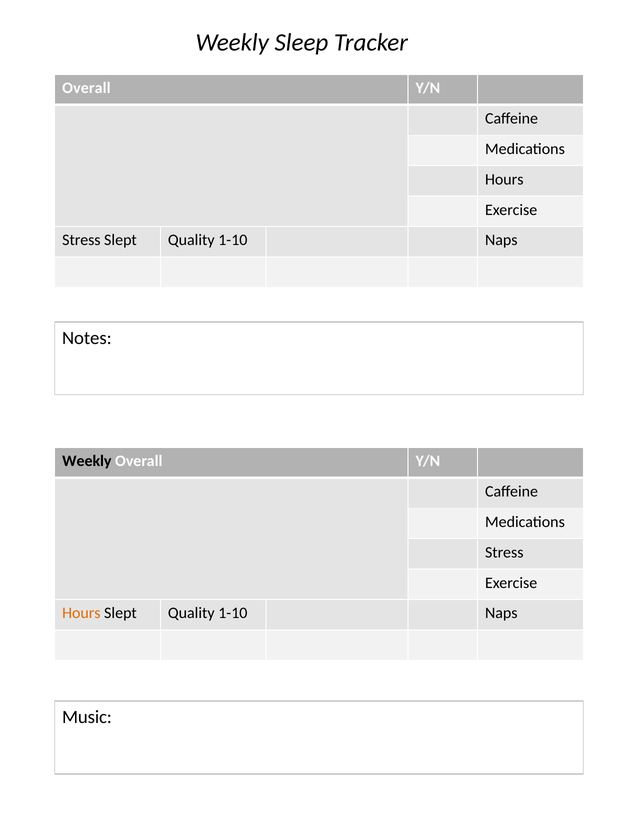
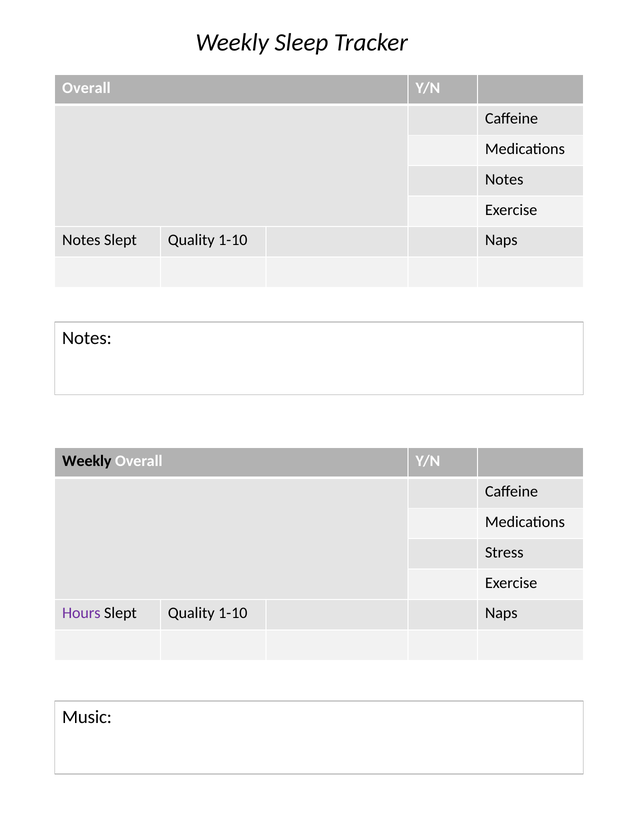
Hours: Hours -> Notes (504, 180)
Stress: Stress -> Notes (81, 240)
Hours colour: orange -> purple (81, 614)
